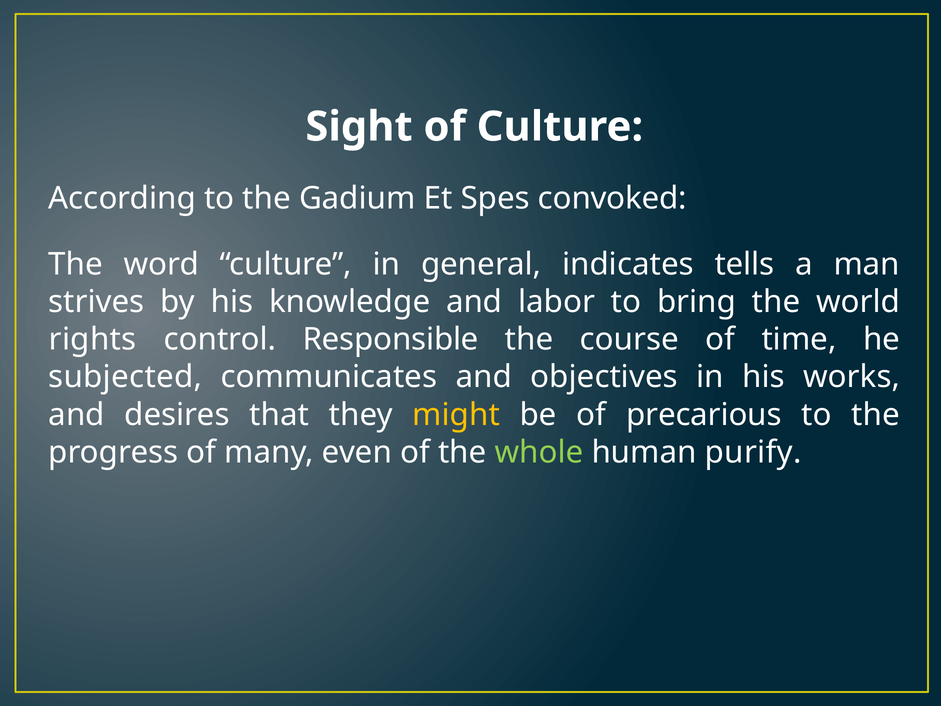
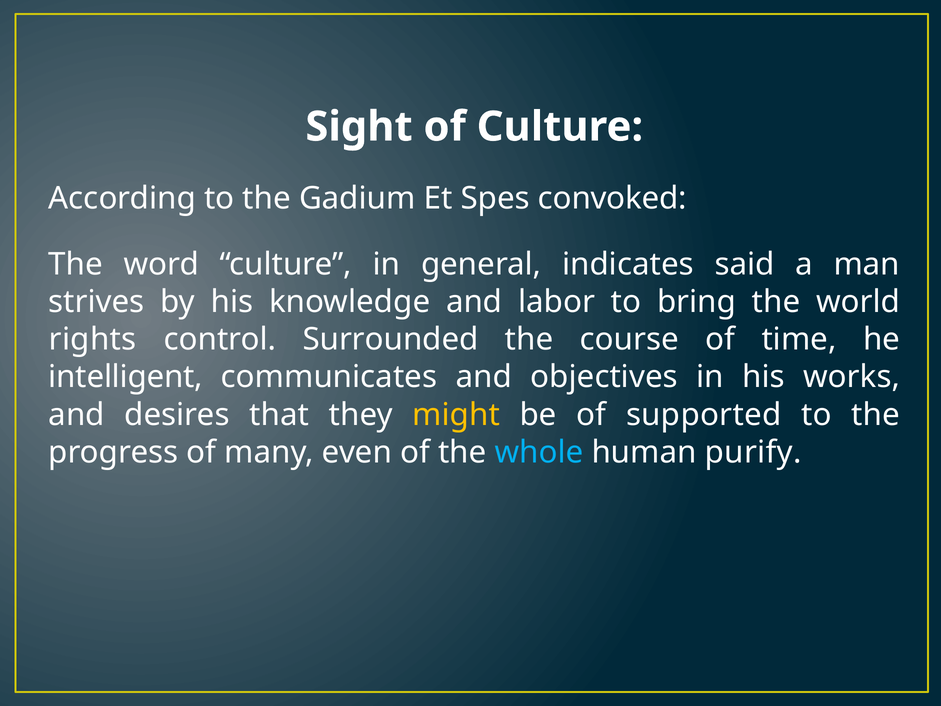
tells: tells -> said (745, 264)
Responsible: Responsible -> Surrounded (391, 339)
subjected: subjected -> intelligent (126, 377)
precarious: precarious -> supported (704, 415)
whole colour: light green -> light blue (539, 452)
